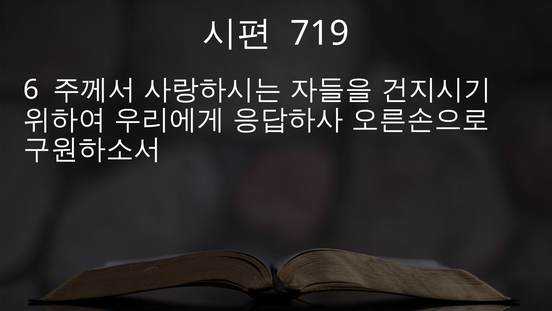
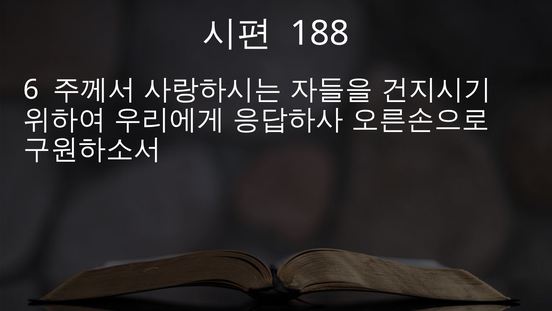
719: 719 -> 188 (320, 33)
